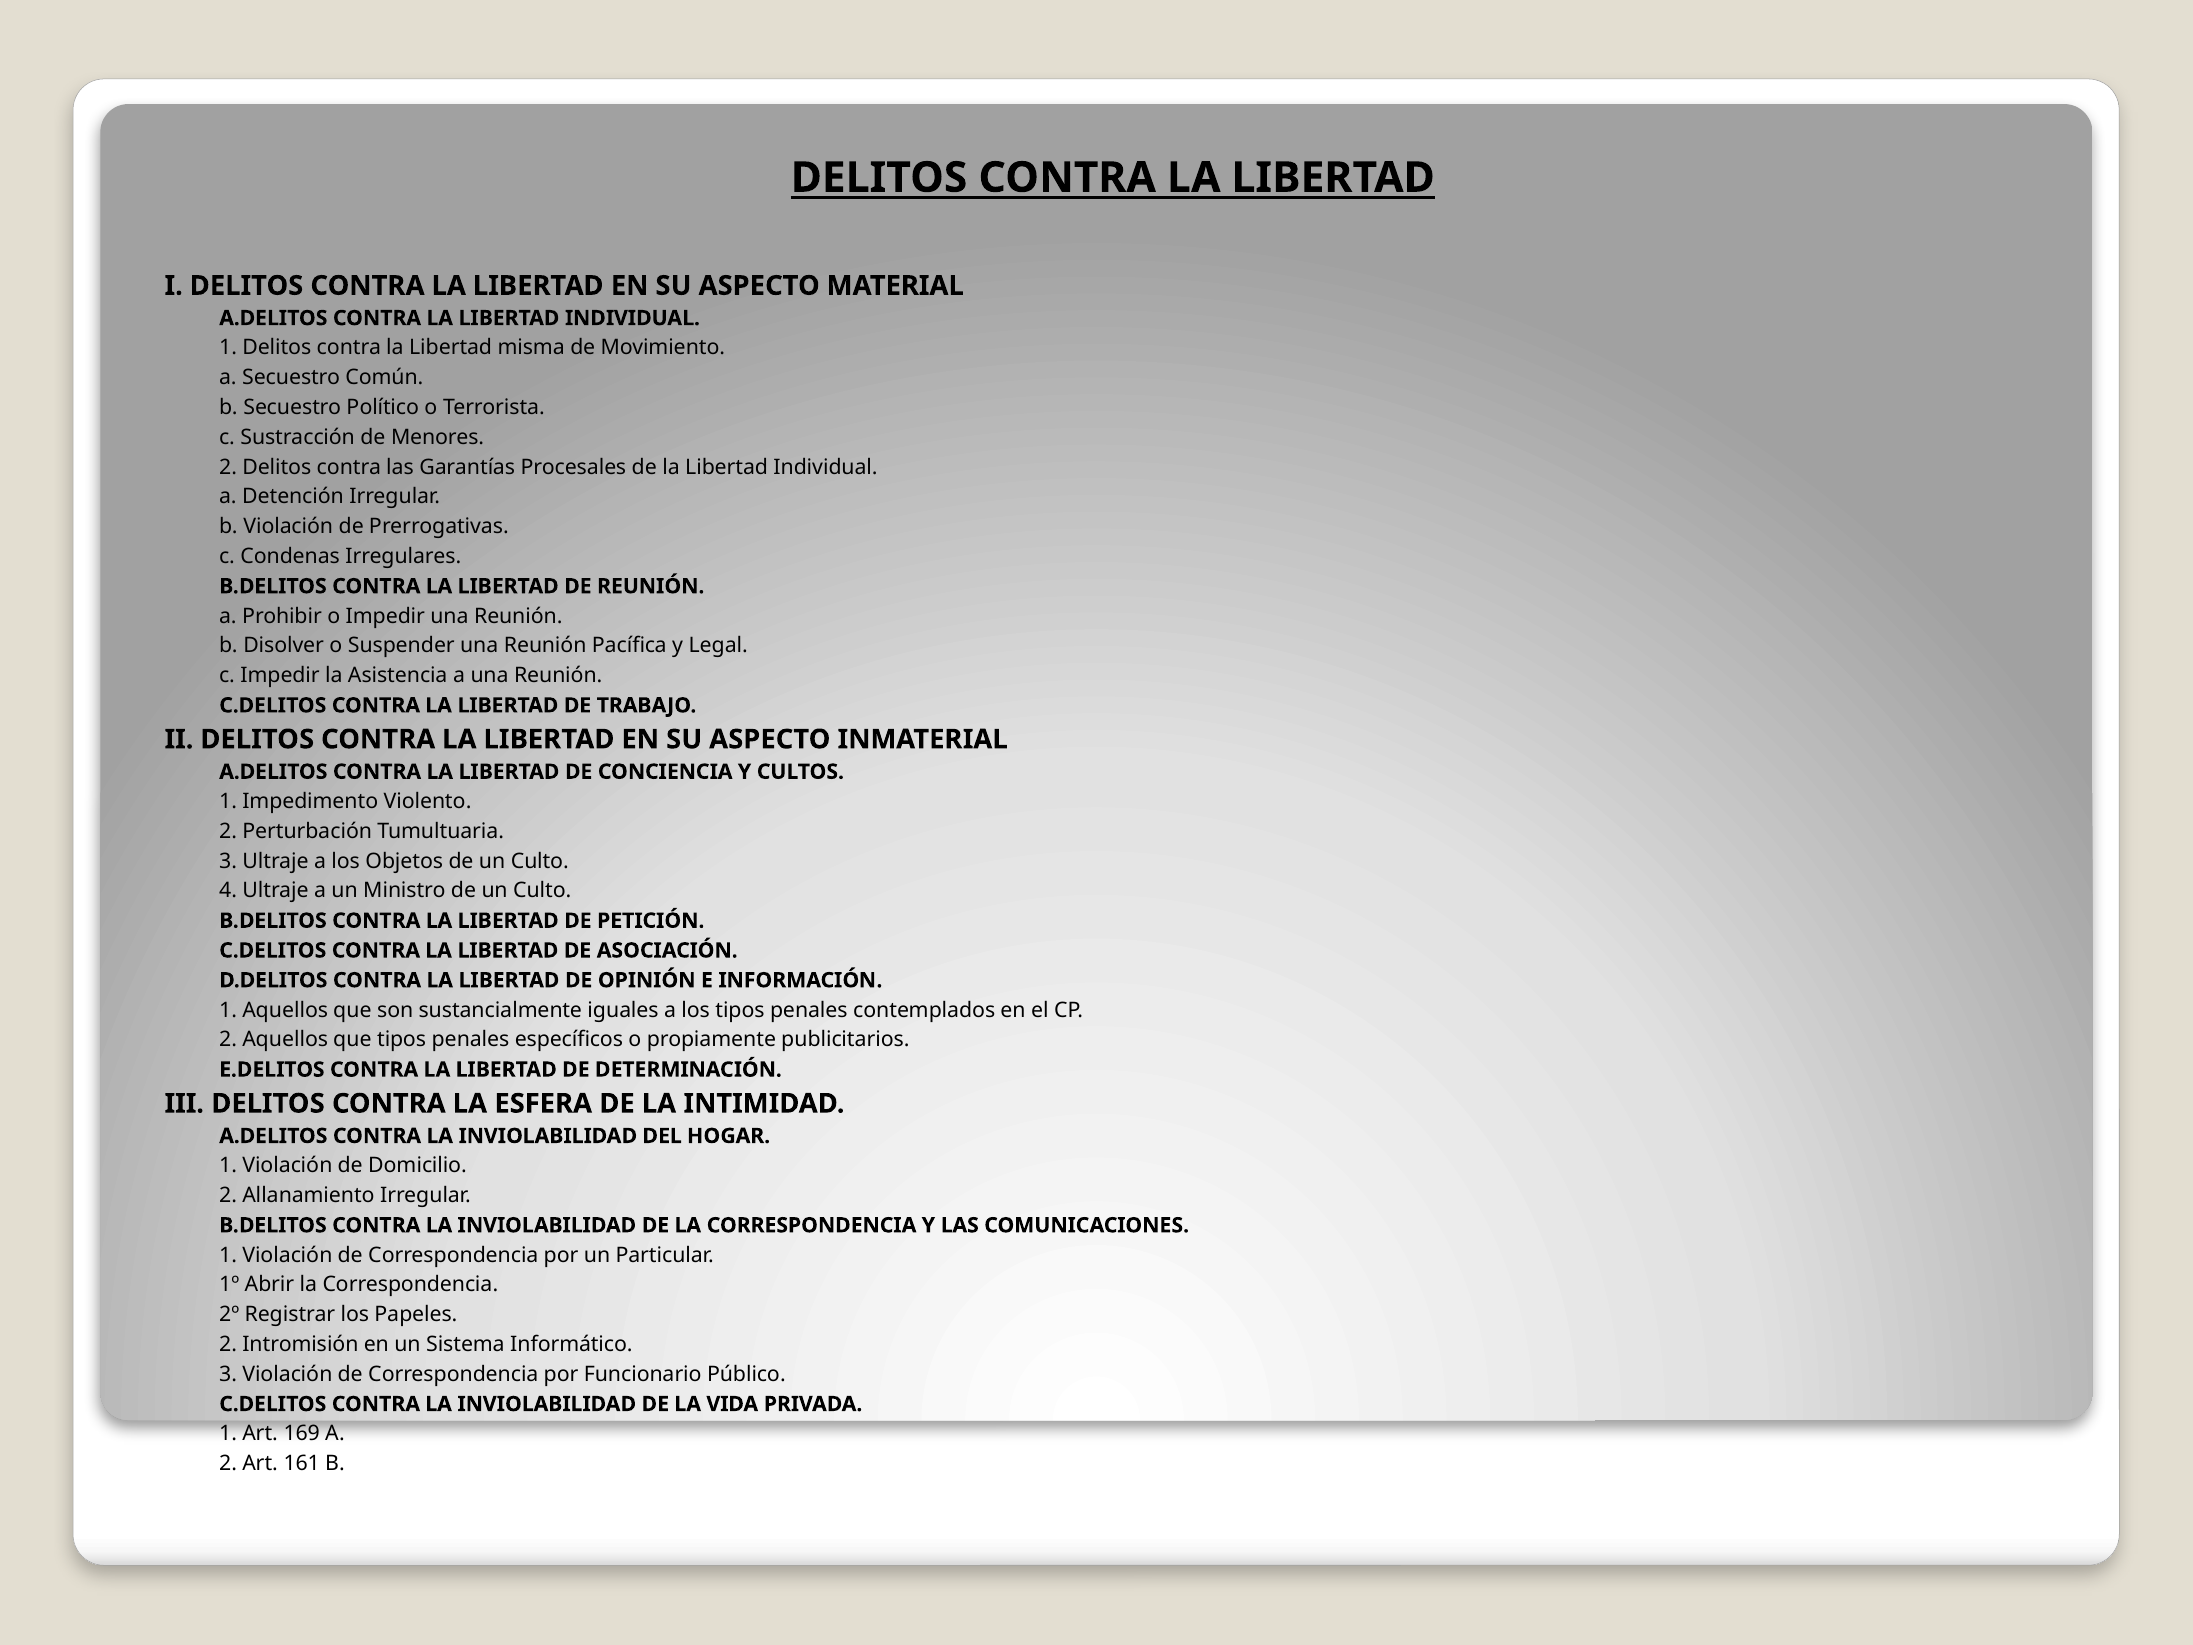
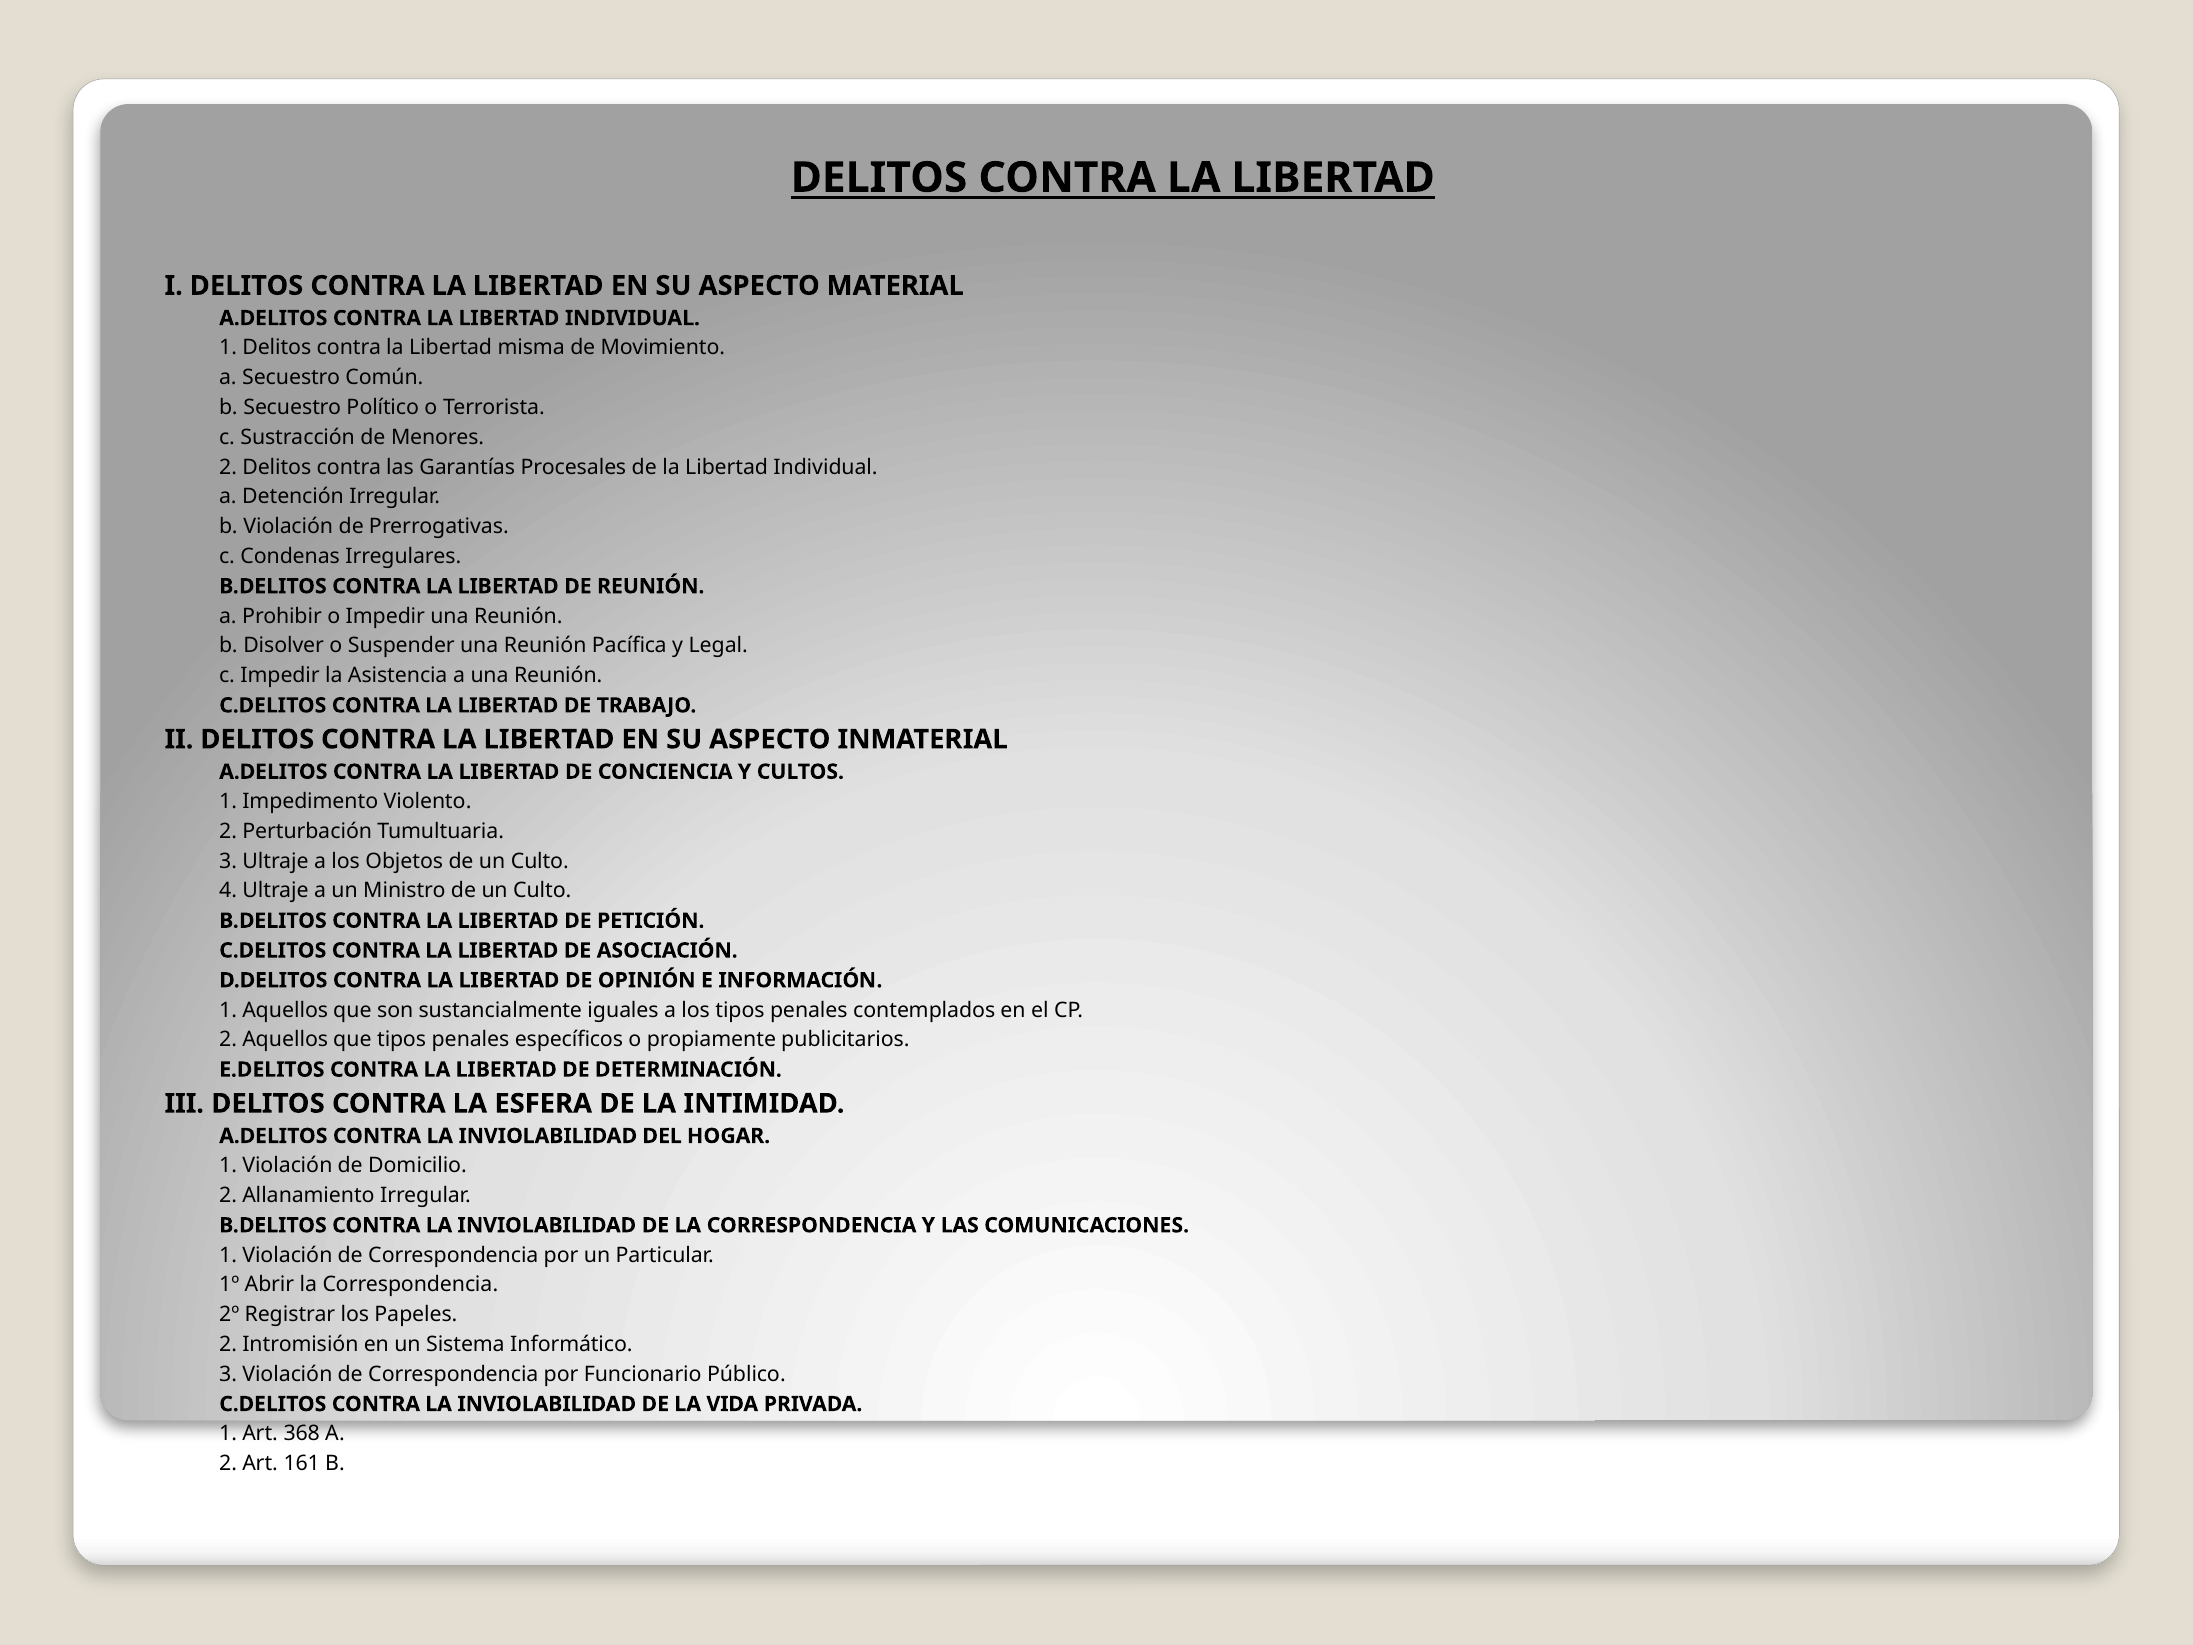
169: 169 -> 368 (302, 1434)
